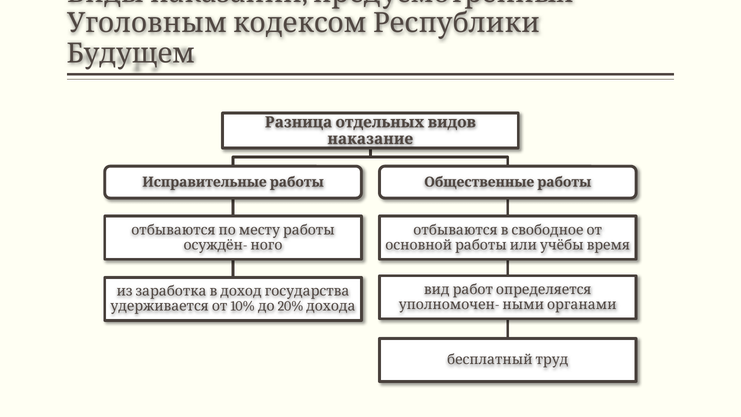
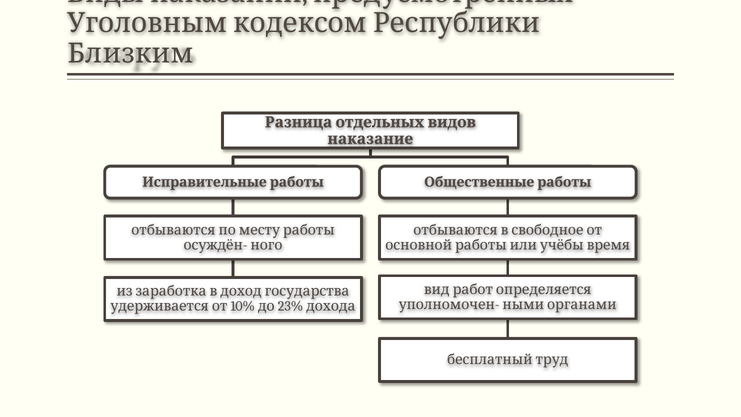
Будущем: Будущем -> Близким (131, 53)
20%: 20% -> 23% (291, 306)
